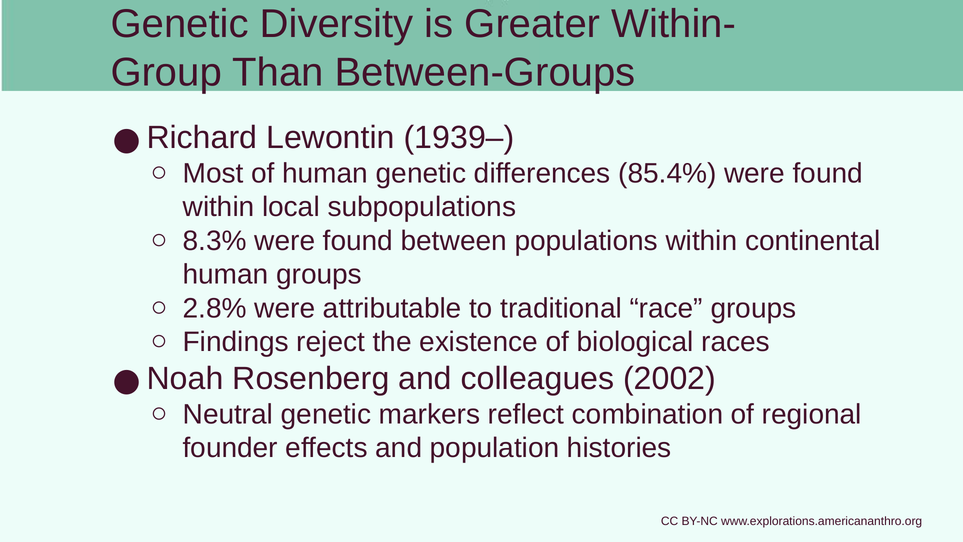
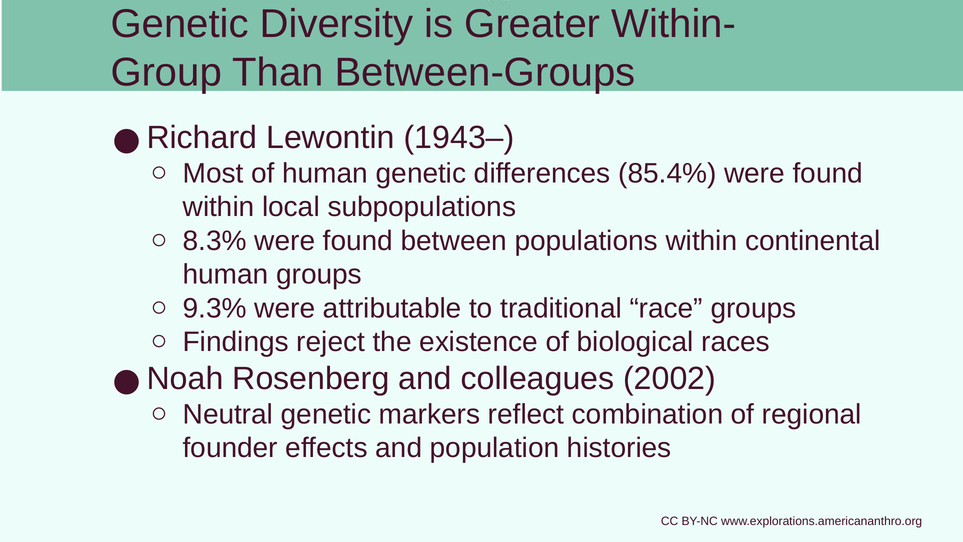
1939‒: 1939‒ -> 1943‒ (459, 138)
2.8%: 2.8% -> 9.3% (215, 308)
